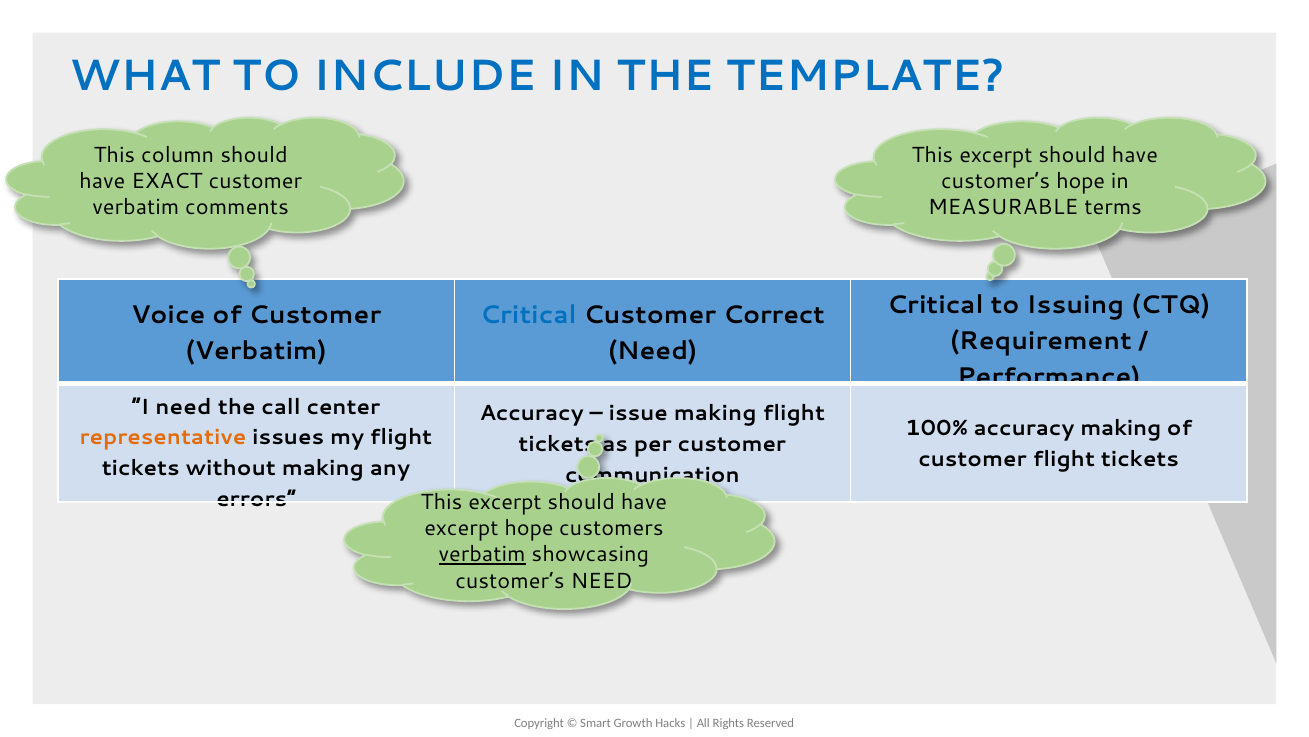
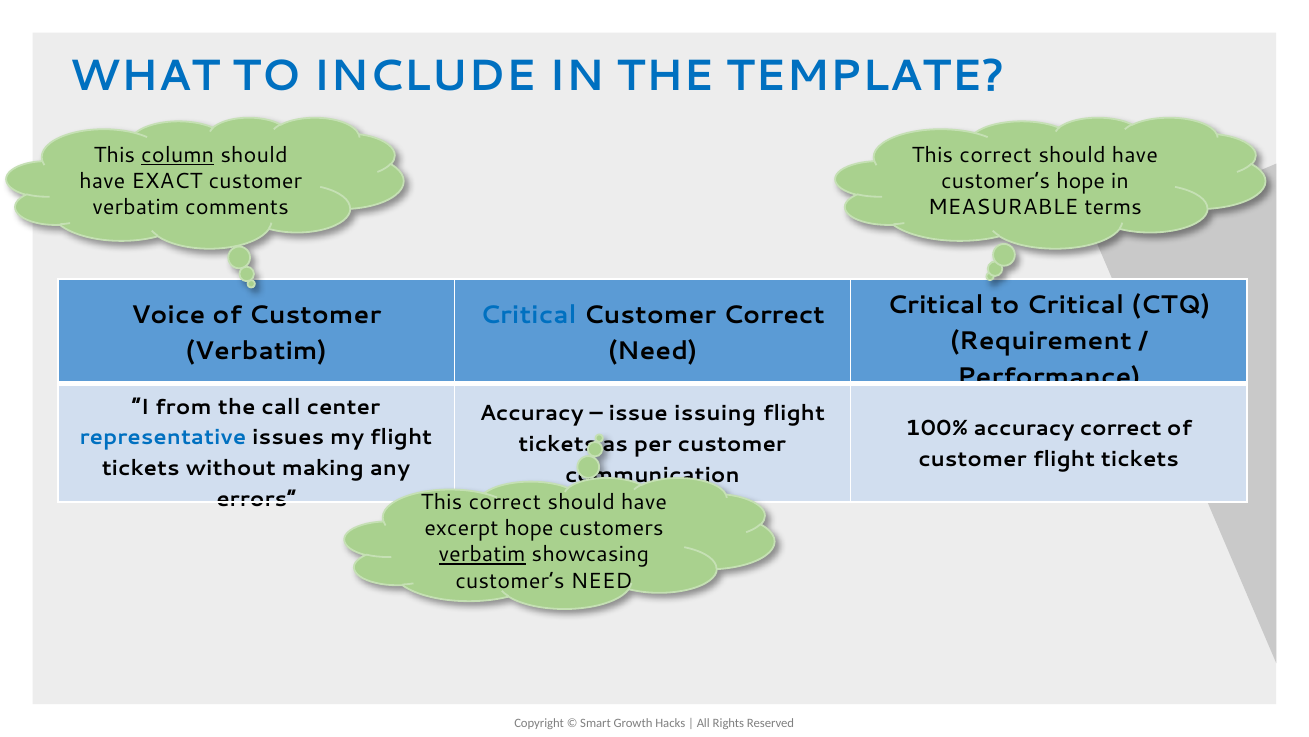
column underline: none -> present (178, 155)
excerpt: excerpt -> correct (996, 155)
to Issuing: Issuing -> Critical (1075, 305)
I need: need -> from (183, 407)
issue making: making -> issuing (715, 413)
accuracy making: making -> correct (1121, 428)
representative colour: orange -> blue (163, 437)
excerpt: excerpt -> correct (505, 502)
